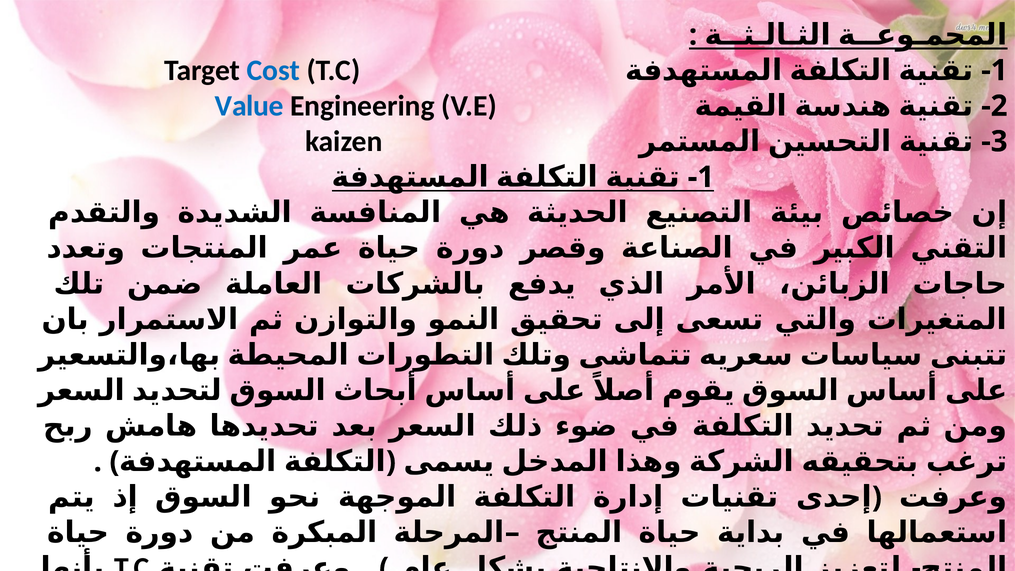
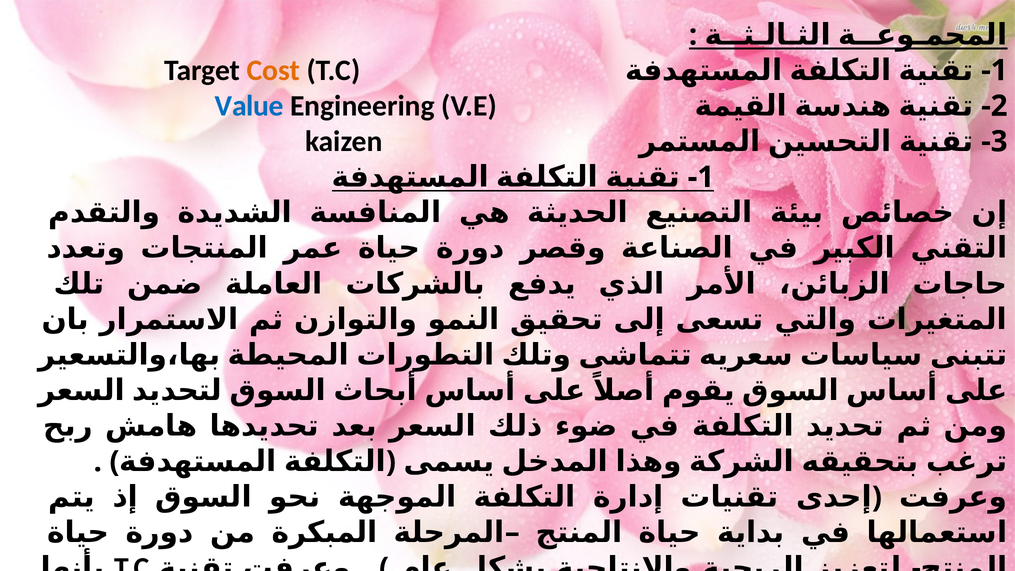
Cost colour: blue -> orange (273, 70)
